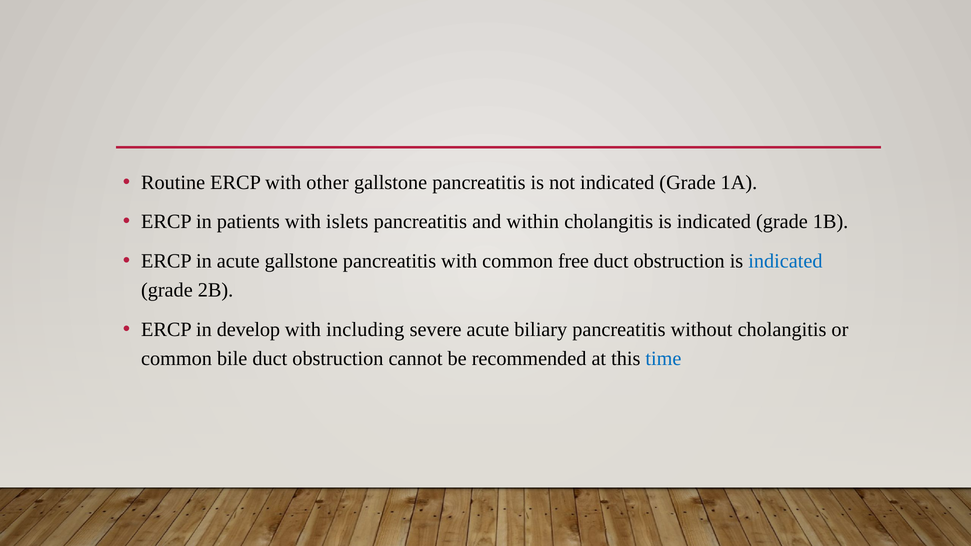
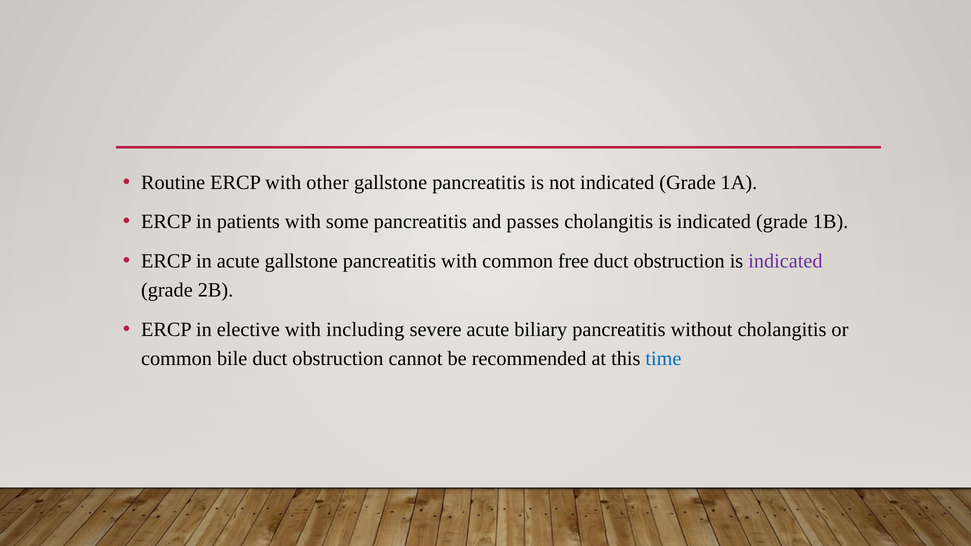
islets: islets -> some (347, 222)
within: within -> passes (533, 222)
indicated colour: blue -> purple (785, 261)
develop: develop -> elective (248, 330)
